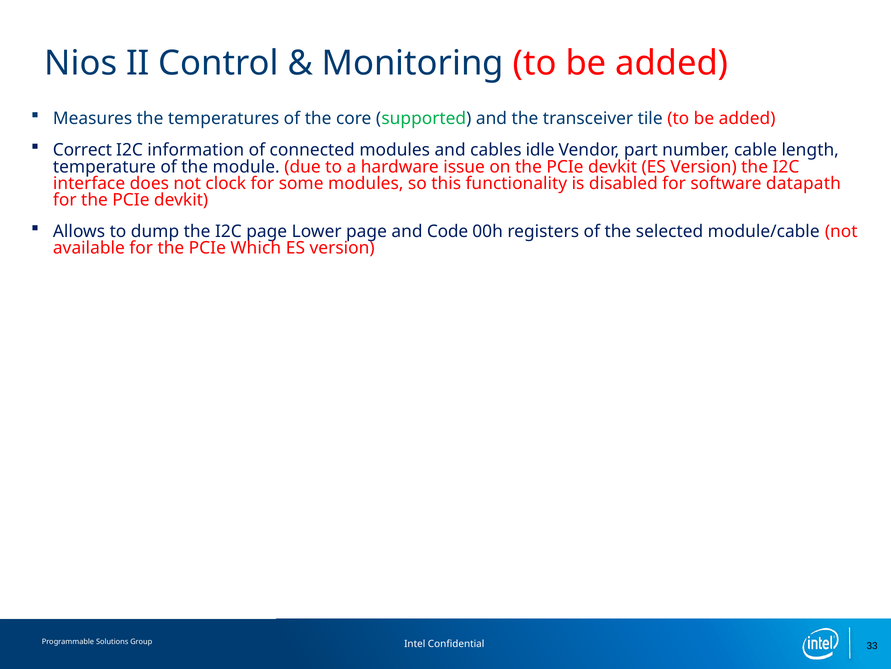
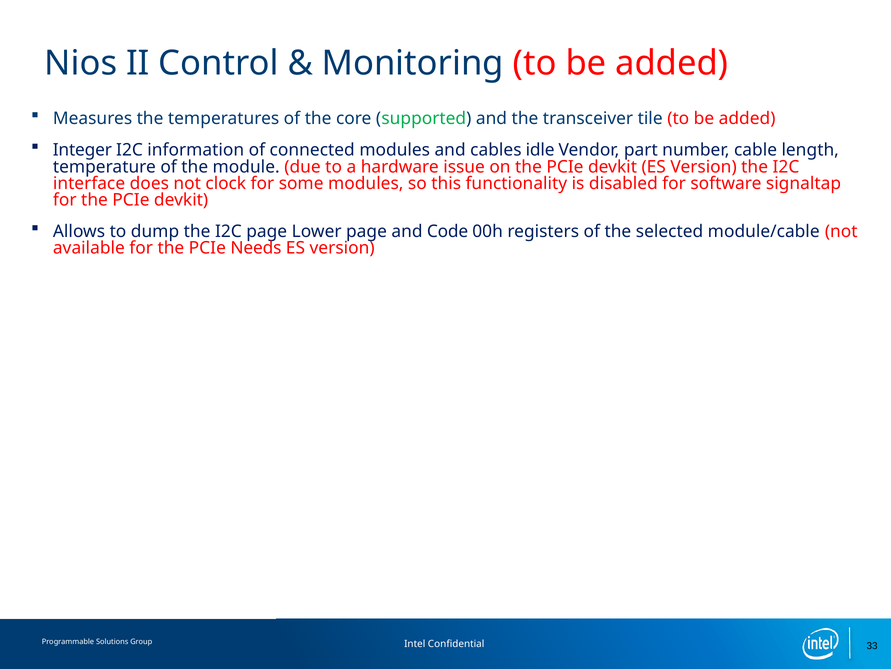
Correct: Correct -> Integer (82, 150)
datapath: datapath -> signaltap (804, 183)
Which: Which -> Needs (256, 248)
